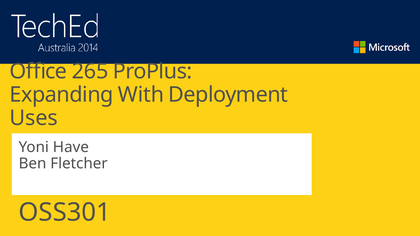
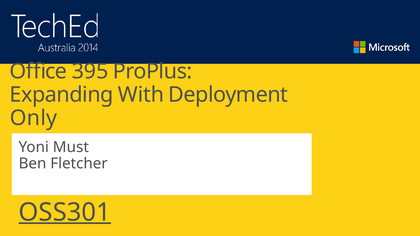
265: 265 -> 395 (90, 72)
Uses: Uses -> Only (34, 118)
Have: Have -> Must (71, 147)
OSS301 underline: none -> present (65, 212)
